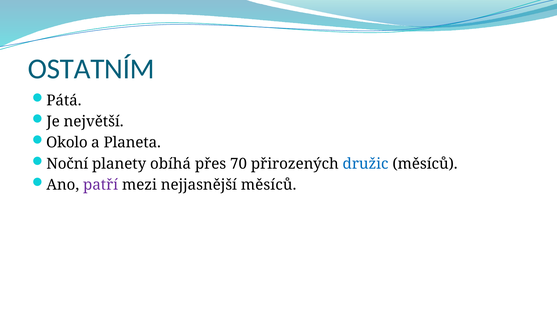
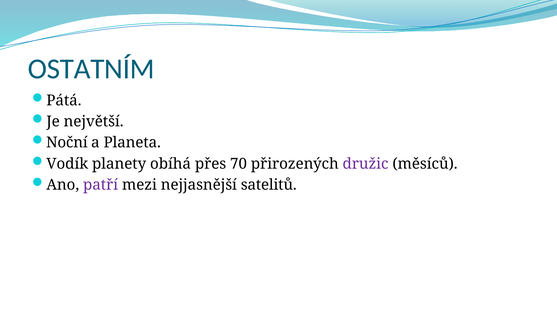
Okolo: Okolo -> Noční (67, 143)
Noční: Noční -> Vodík (67, 164)
družic colour: blue -> purple (366, 164)
nejjasnější měsíců: měsíců -> satelitů (269, 185)
